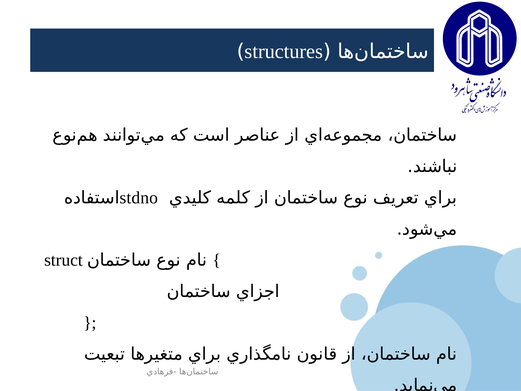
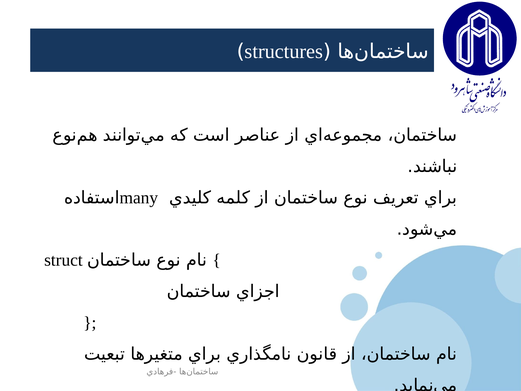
stdno: stdno -> many (139, 198)
